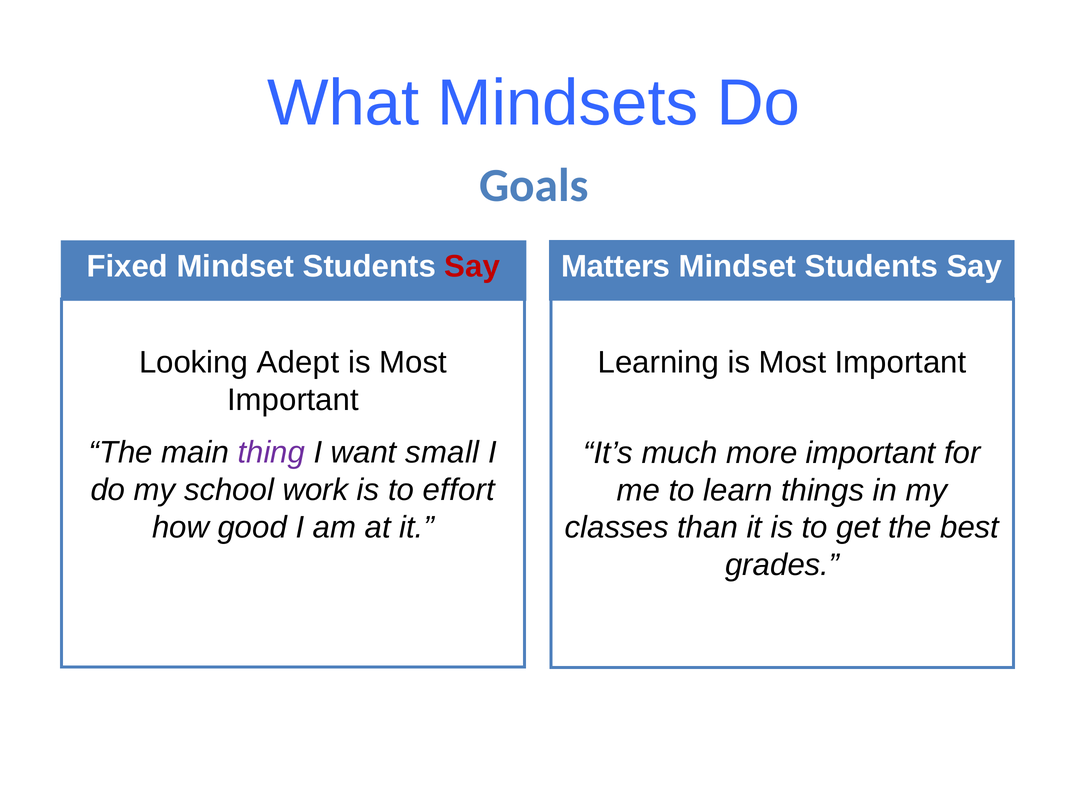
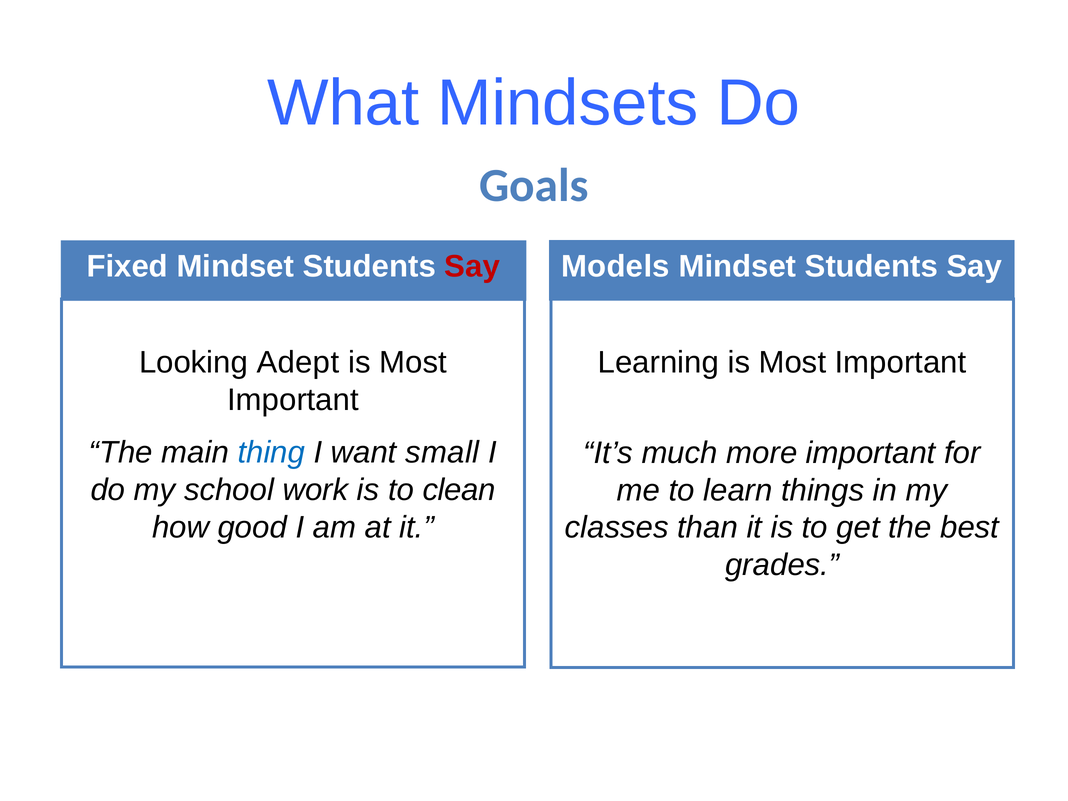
Matters: Matters -> Models (615, 266)
thing colour: purple -> blue (271, 453)
effort: effort -> clean (459, 490)
